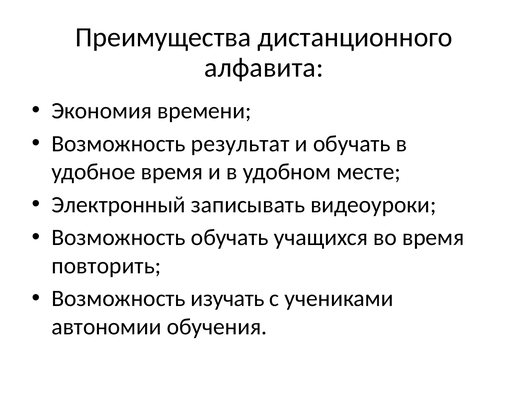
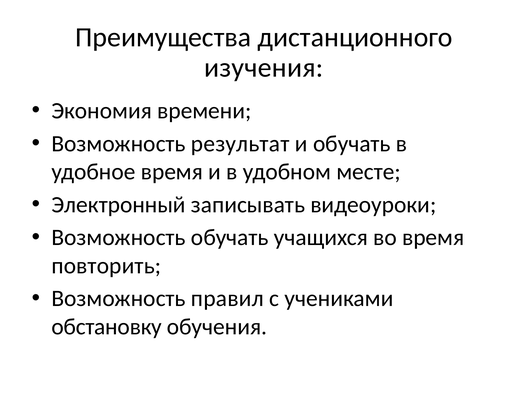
алфавита: алфавита -> изучения (264, 68)
изучать: изучать -> правил (227, 299)
автономии: автономии -> обстановку (107, 327)
